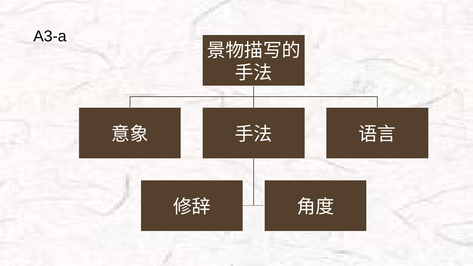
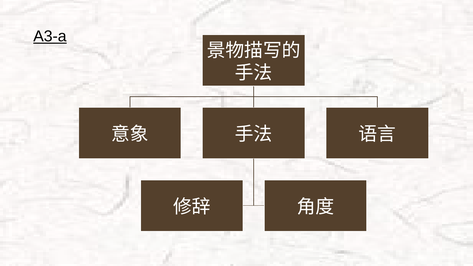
A3-a underline: none -> present (50, 36)
